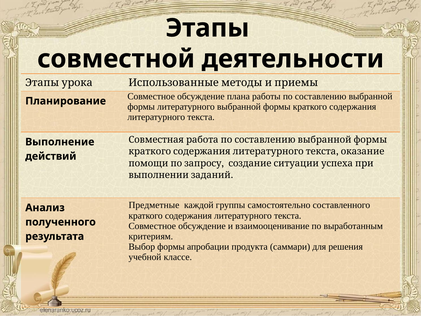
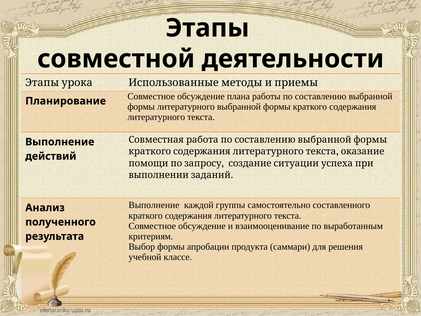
Предметные: Предметные -> Выполнение (154, 205)
